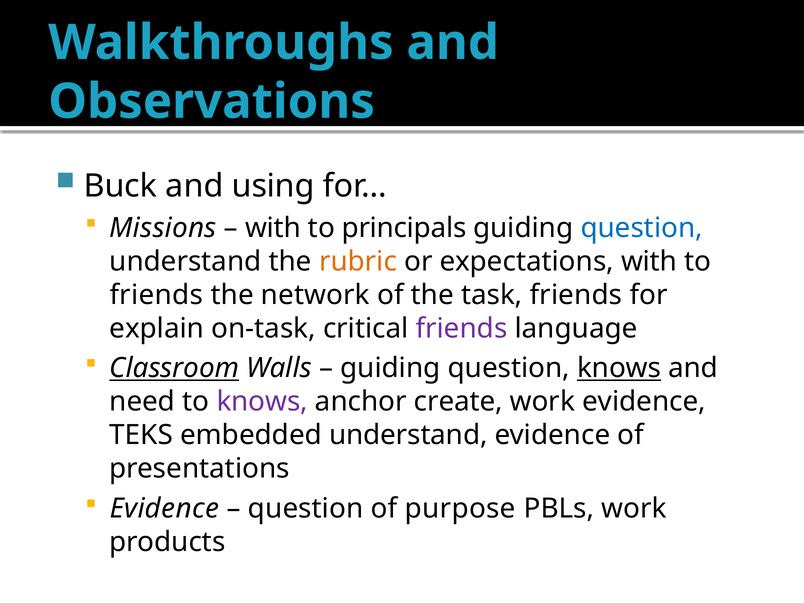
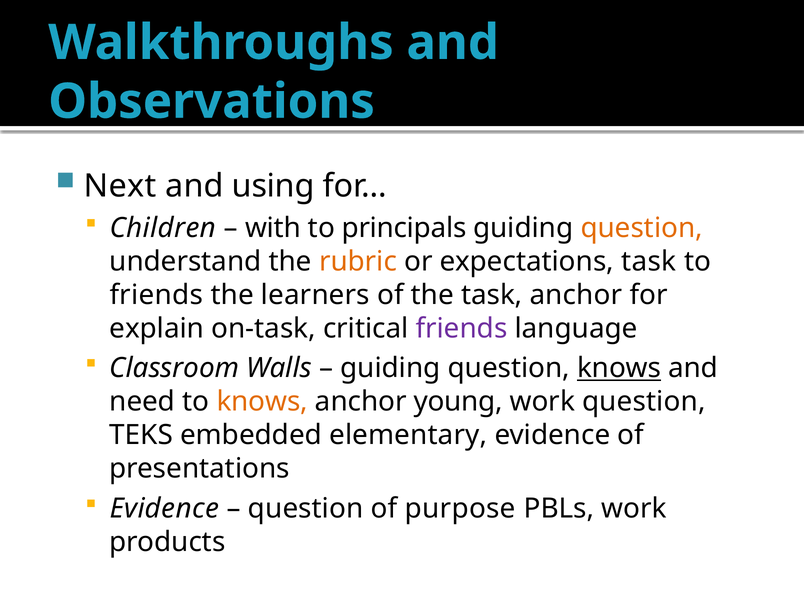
Buck: Buck -> Next (120, 186)
Missions: Missions -> Children (163, 228)
question colour: blue -> orange (642, 228)
expectations with: with -> task (649, 261)
network: network -> learners (315, 295)
task friends: friends -> anchor (576, 295)
Classroom underline: present -> none (174, 368)
knows colour: purple -> orange (262, 402)
create: create -> young (458, 402)
work evidence: evidence -> question (644, 402)
embedded understand: understand -> elementary (408, 435)
